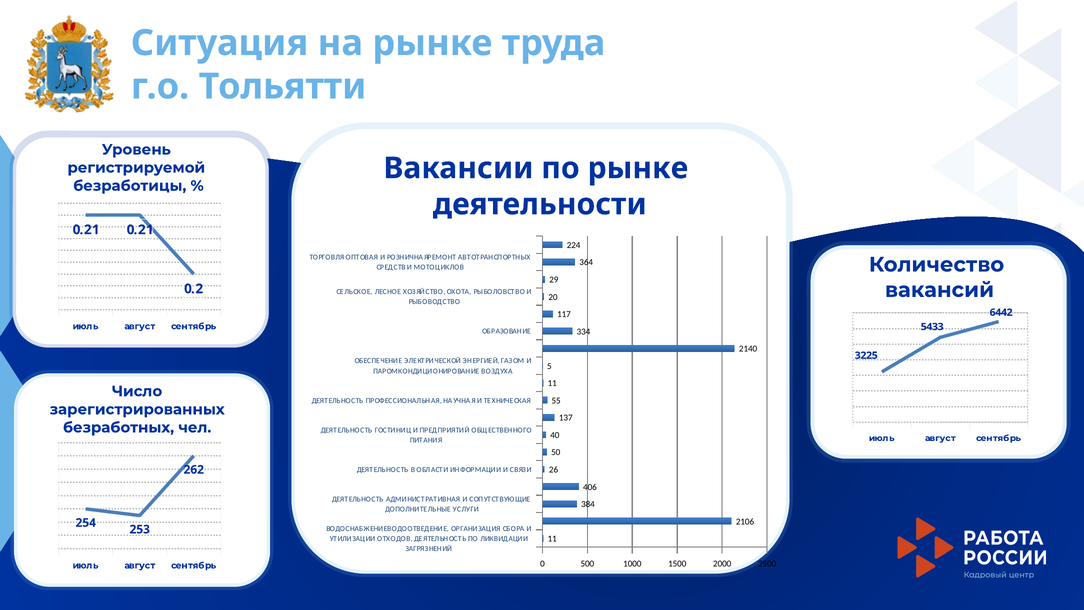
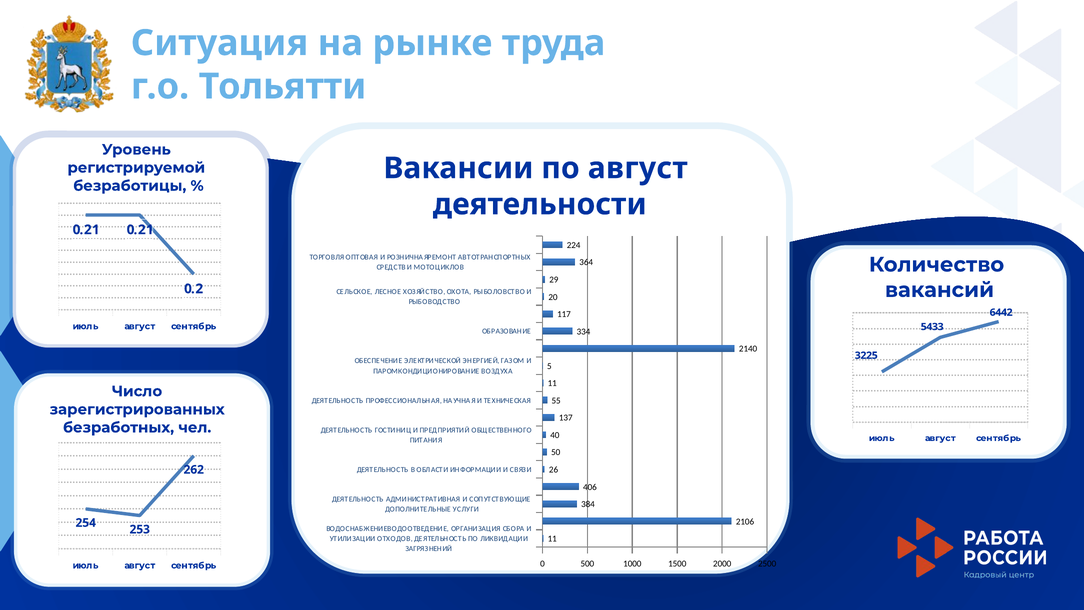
по рынке: рынке -> август (638, 168)
